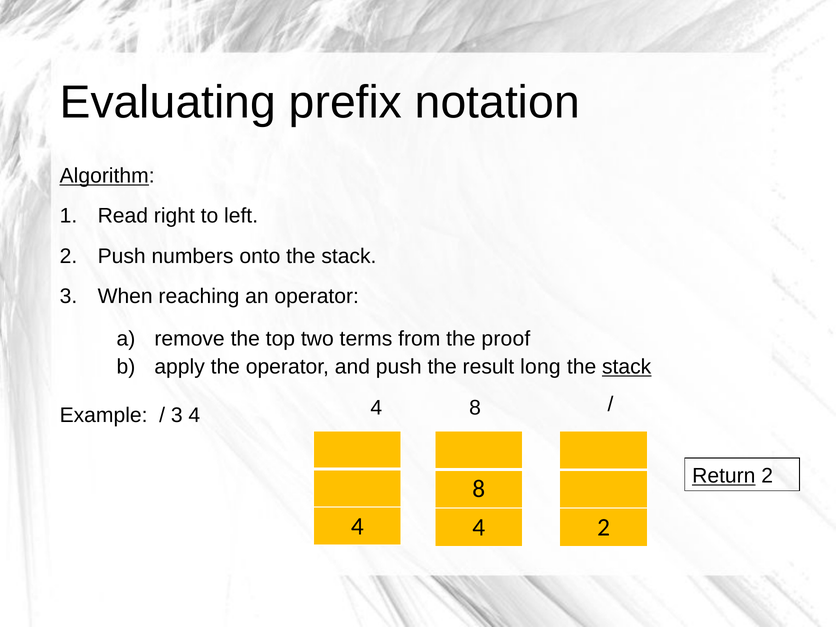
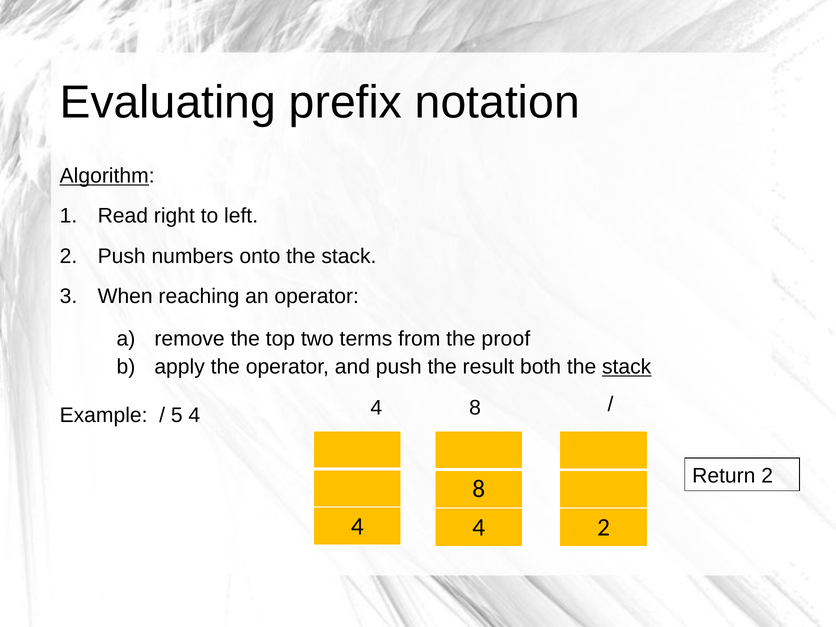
long: long -> both (541, 367)
3: 3 -> 5 (177, 415)
Return underline: present -> none (724, 476)
